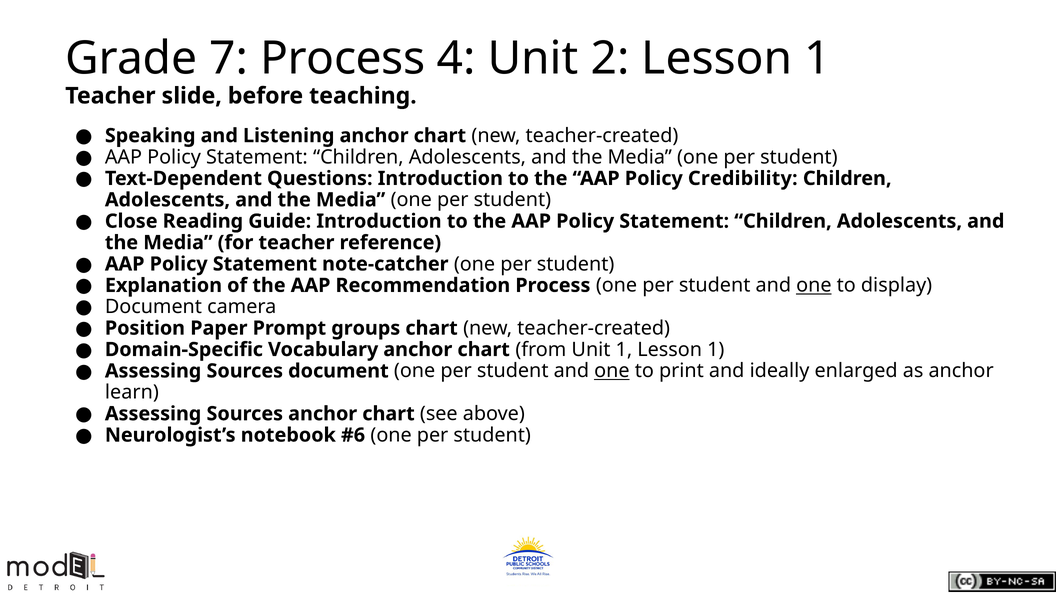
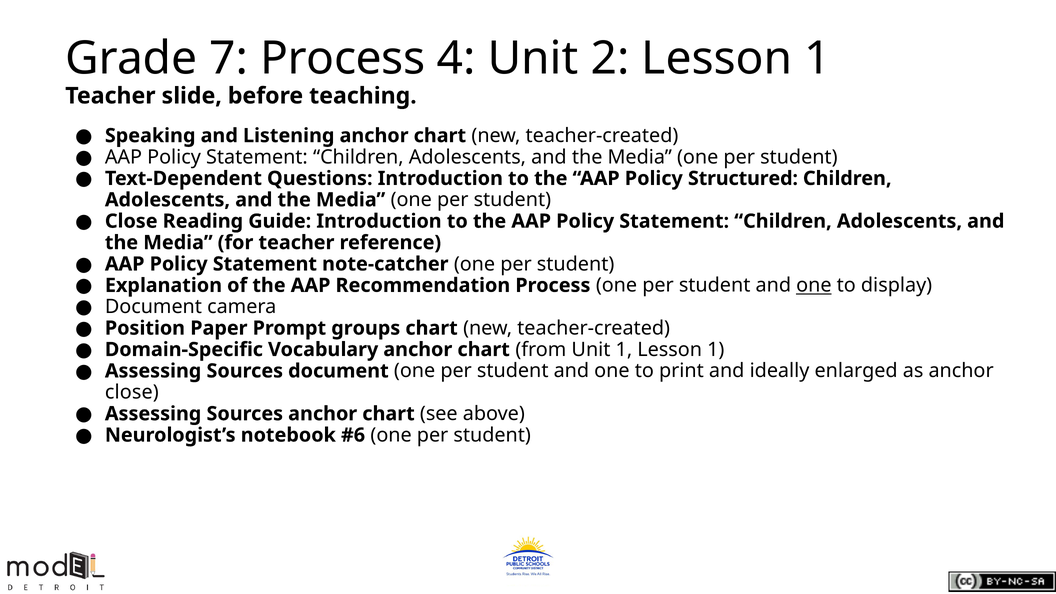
Credibility: Credibility -> Structured (743, 178)
one underline: present -> none (612, 371)
learn: learn -> close (132, 392)
